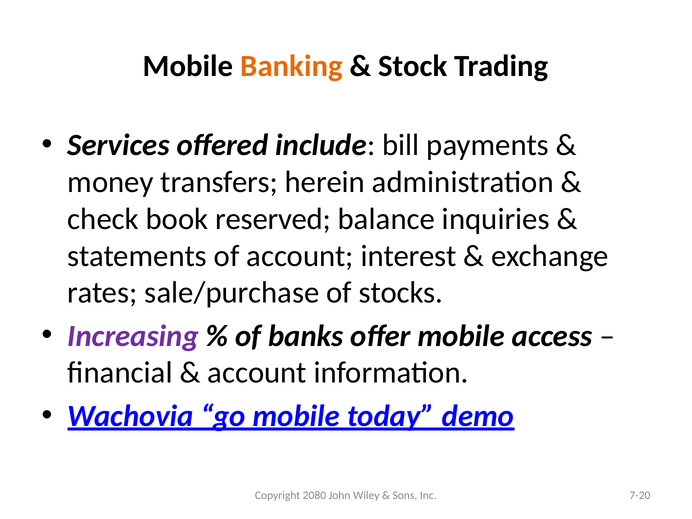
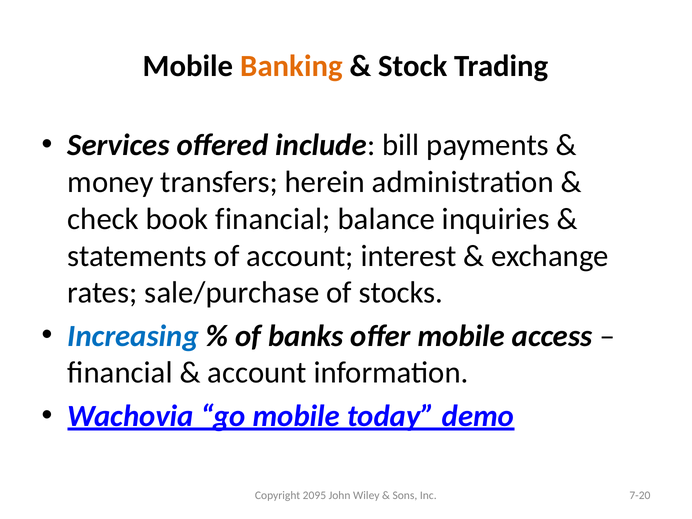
book reserved: reserved -> financial (273, 219)
Increasing colour: purple -> blue (133, 336)
2080: 2080 -> 2095 (314, 496)
